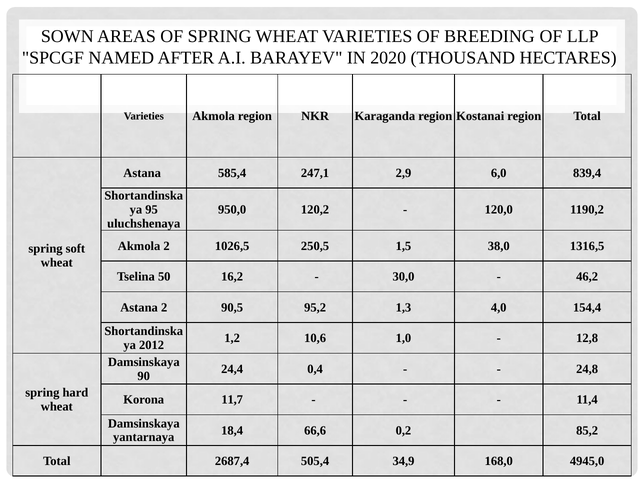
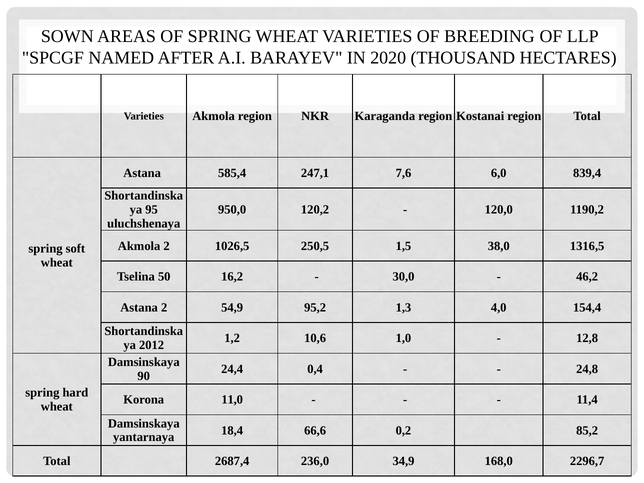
2,9: 2,9 -> 7,6 (403, 173)
90,5: 90,5 -> 54,9 (232, 308)
11,7: 11,7 -> 11,0 (232, 400)
505,4: 505,4 -> 236,0 (315, 461)
4945,0: 4945,0 -> 2296,7 (587, 461)
